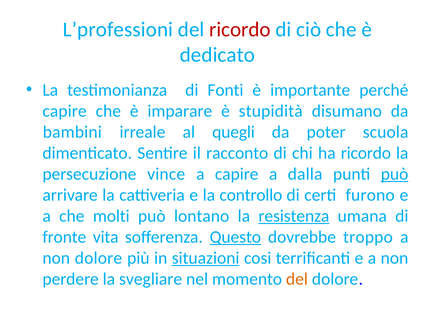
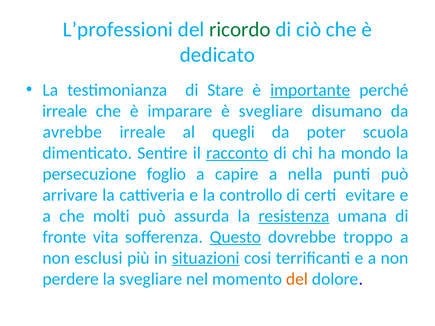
ricordo colour: red -> green (240, 29)
Fonti: Fonti -> Stare (225, 90)
importante underline: none -> present (310, 90)
capire: capire -> irreale (65, 111)
è stupidità: stupidità -> svegliare (271, 111)
bambini: bambini -> avrebbe (72, 132)
racconto underline: none -> present (237, 153)
ha ricordo: ricordo -> mondo (366, 153)
vince: vince -> foglio (166, 174)
dalla: dalla -> nella (305, 174)
può underline: present -> none (395, 174)
furono: furono -> evitare (370, 195)
lontano: lontano -> assurda (202, 216)
non dolore: dolore -> esclusi (99, 258)
